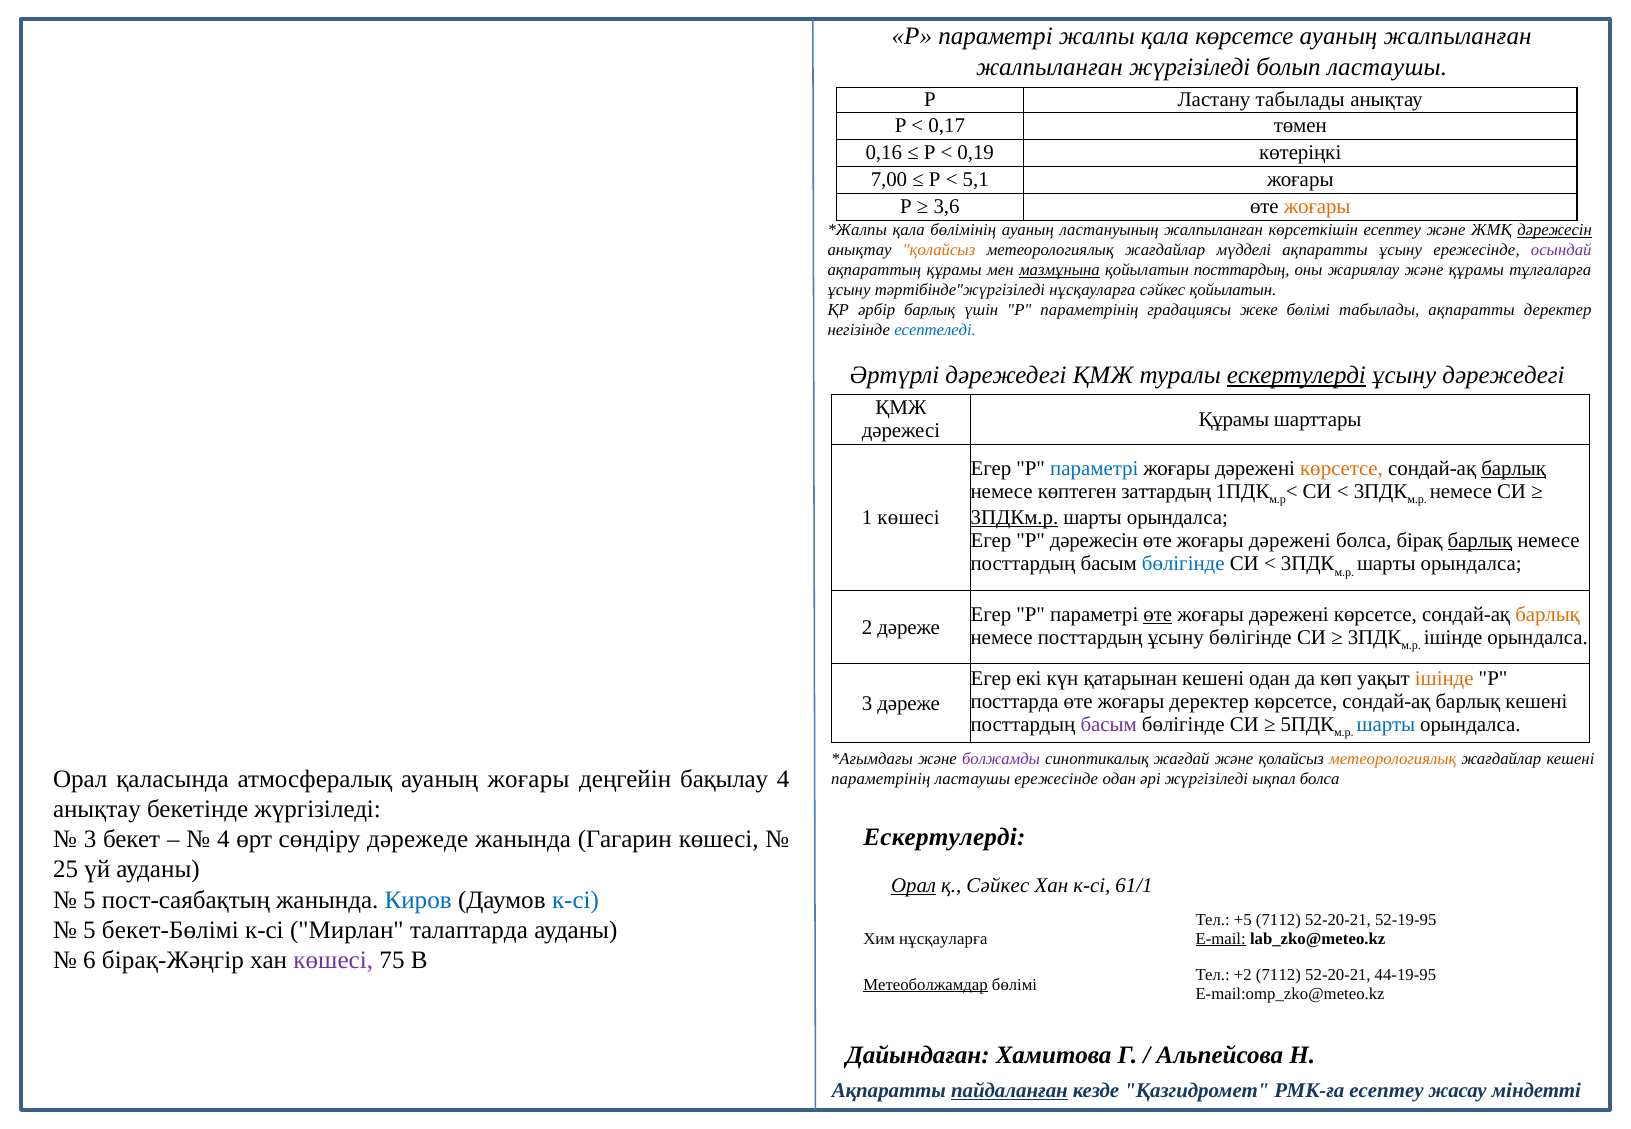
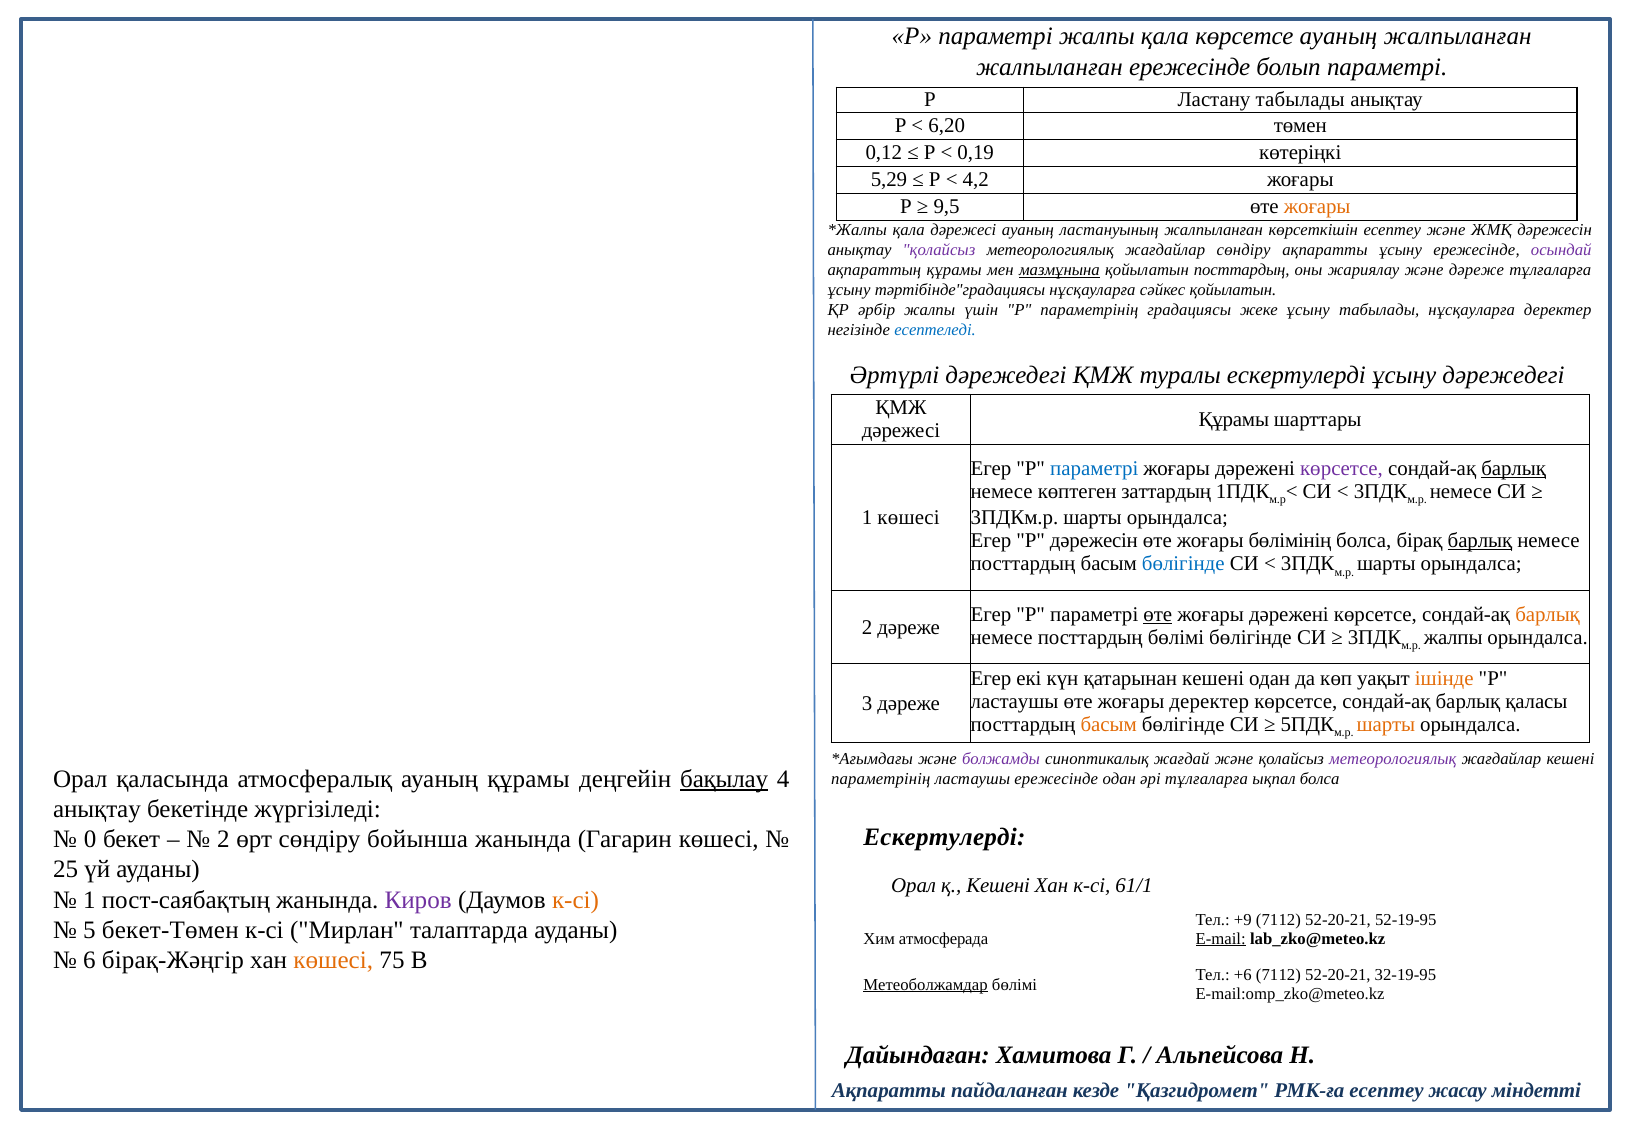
жалпыланған жүргізіледі: жүргізіледі -> ережесінде (1190, 67)
болып ластаушы: ластаушы -> параметрі (1387, 67)
0,17: 0,17 -> 6,20 (947, 126)
0,16: 0,16 -> 0,12 (884, 153)
7,00: 7,00 -> 5,29 (889, 179)
5,1: 5,1 -> 4,2 (976, 179)
3,6: 3,6 -> 9,5 (947, 206)
қала бөлімінің: бөлімінің -> дәрежесі (963, 230)
дәрежесін underline: present -> none (1555, 230)
қолайсыз colour: orange -> purple (939, 250)
жағдайлар мүдделі: мүдделі -> сөндіру (1244, 250)
және құрамы: құрамы -> дәреже (1476, 270)
тәртібінде"жүргізіледі: тәртібінде"жүргізіледі -> тәртібінде"градациясы (960, 290)
әрбір барлық: барлық -> жалпы (930, 310)
жеке бөлімі: бөлімі -> ұсыну (1308, 310)
табылады ақпаратты: ақпаратты -> нұсқауларға (1472, 310)
ескертулерді underline: present -> none (1296, 376)
көрсетсе colour: orange -> purple (1342, 468)
3ПДКм.р underline: present -> none (1014, 518)
дәрежені: дәрежені -> бөлімінің (1290, 541)
посттардың ұсыну: ұсыну -> бөлімі (1176, 637)
ішінде: ішінде -> жалпы (1453, 637)
посттарда: посттарда -> ластаушы (1015, 702)
барлық кешені: кешені -> қаласы (1536, 702)
басым colour: purple -> orange (1109, 725)
шарты colour: blue -> orange (1386, 725)
метеорологиялық colour: orange -> purple (1393, 759)
ауаның жоғары: жоғары -> құрамы (528, 779)
бақылау underline: none -> present (724, 779)
әрі жүргізіледі: жүргізіледі -> тұлғаларға (1206, 779)
3: 3 -> 0 (90, 840)
4: 4 -> 2 (223, 840)
дәрежеде: дәрежеде -> бойынша (418, 840)
Орал underline: present -> none (914, 886)
қ Сәйкес: Сәйкес -> Кешені (998, 886)
5: 5 -> 1 (89, 900)
Киров colour: blue -> purple (418, 900)
к-сі colour: blue -> orange (576, 900)
+5: +5 -> +9 (1243, 920)
бекет-Бөлімі: бекет-Бөлімі -> бекет-Төмен (170, 930)
Хим нұсқауларға: нұсқауларға -> атмосферада (944, 939)
көшесі colour: purple -> orange (333, 960)
+2: +2 -> +6 (1243, 975)
44-19-95: 44-19-95 -> 32-19-95 (1405, 975)
пайдаланған underline: present -> none (1009, 1091)
